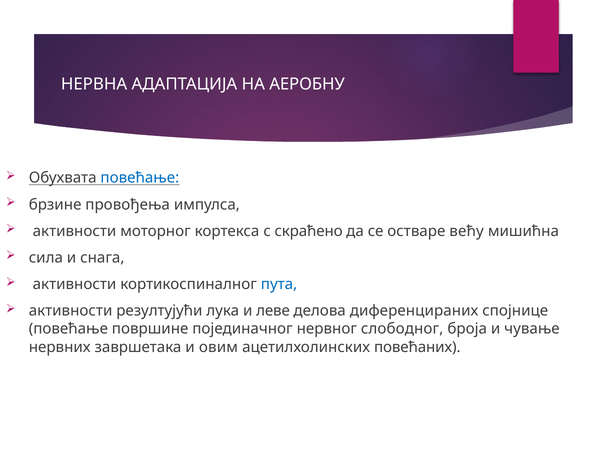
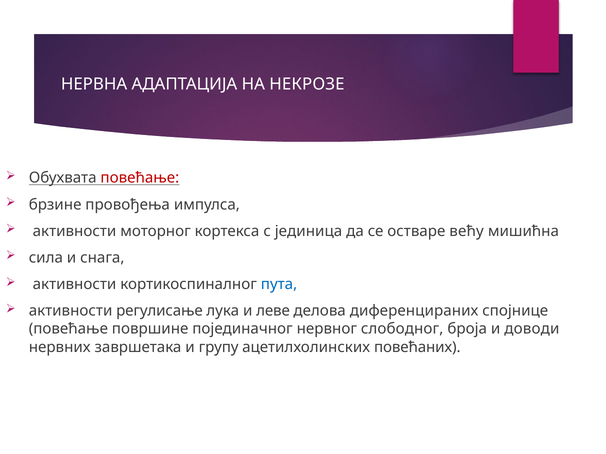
АЕРОБНУ: АЕРОБНУ -> НЕКРОЗЕ (307, 84)
повећање colour: blue -> red (140, 178)
скраћено: скраћено -> јединица (309, 231)
резултујући: резултујући -> регулисање (159, 311)
чување: чување -> доводи (532, 329)
овим: овим -> групу (219, 348)
